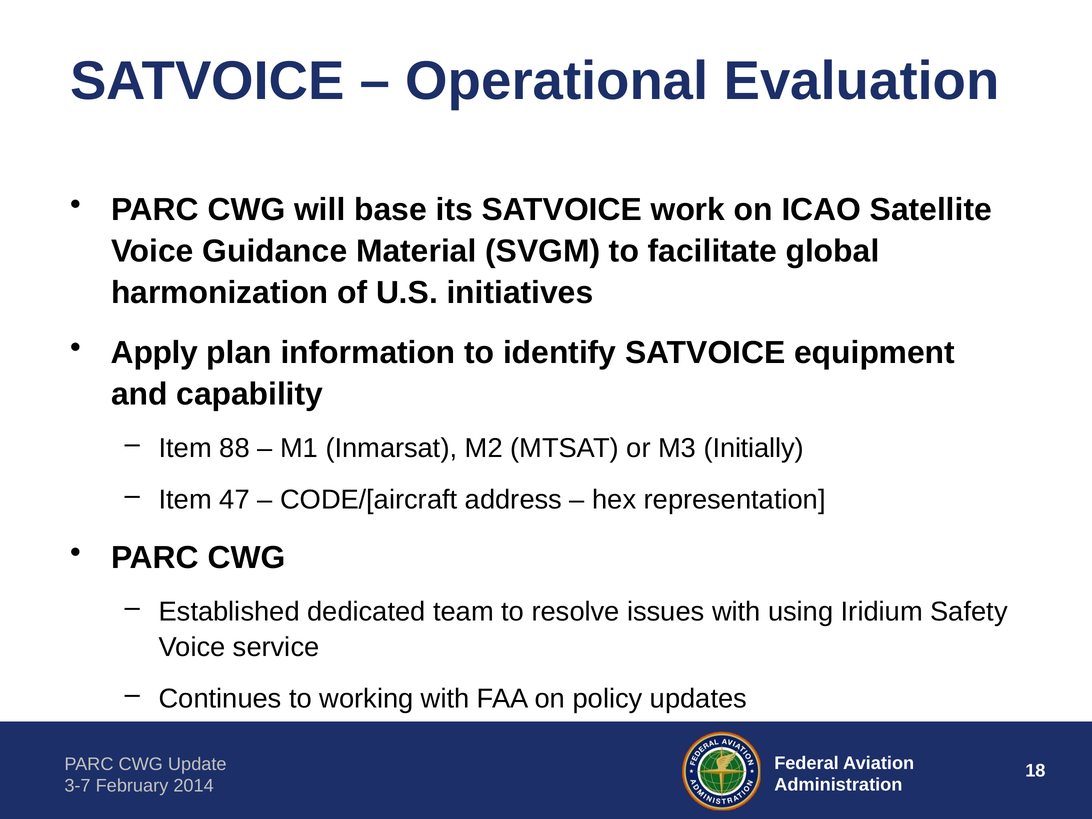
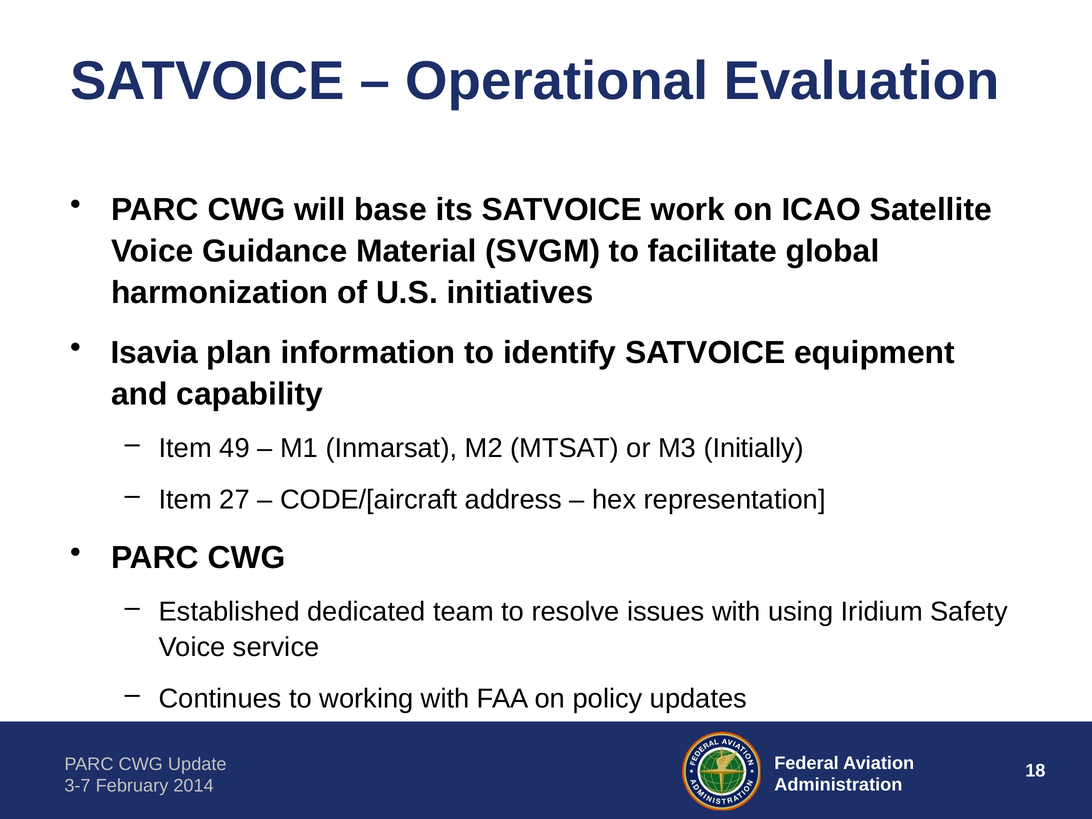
Apply: Apply -> Isavia (154, 353)
88: 88 -> 49 (235, 448)
47: 47 -> 27 (235, 500)
